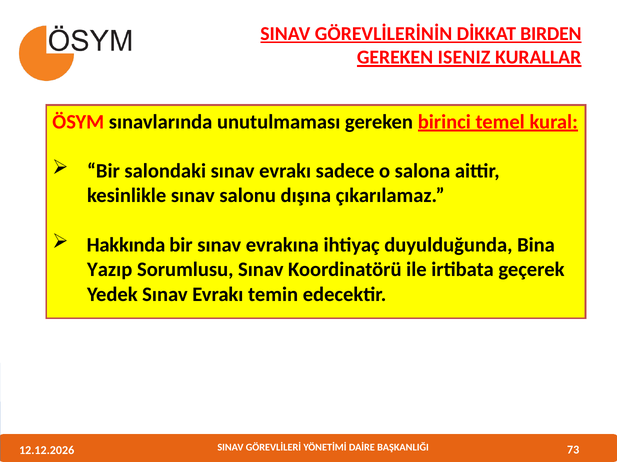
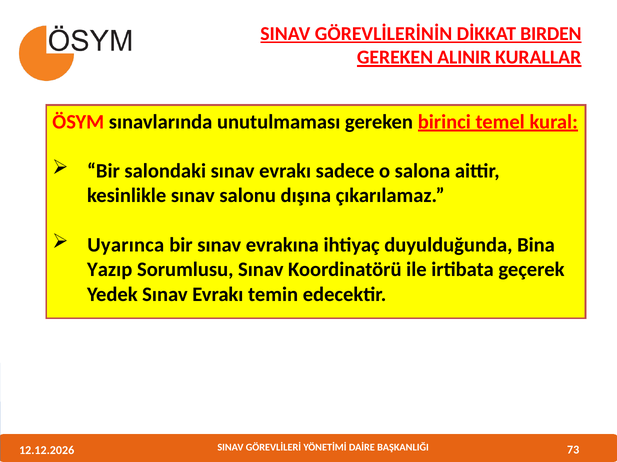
ISENIZ: ISENIZ -> ALINIR (464, 57)
Hakkında: Hakkında -> Uyarınca (126, 245)
